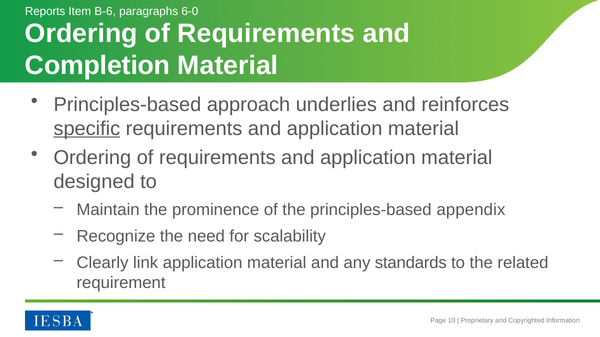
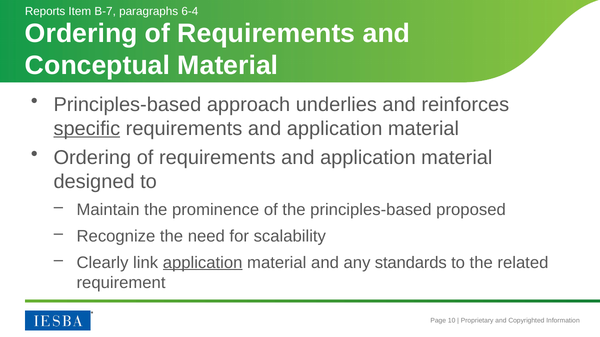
B-6: B-6 -> B-7 (105, 12)
6-0: 6-0 -> 6-4 (190, 12)
Completion: Completion -> Conceptual (98, 65)
appendix: appendix -> proposed (471, 210)
application underline: none -> present (203, 263)
